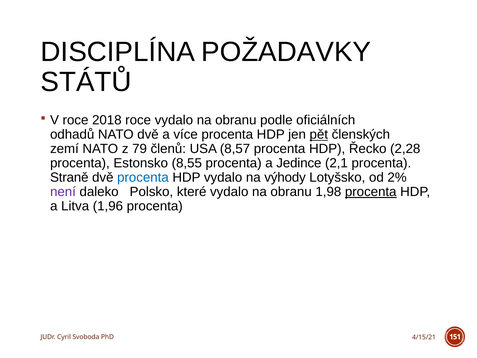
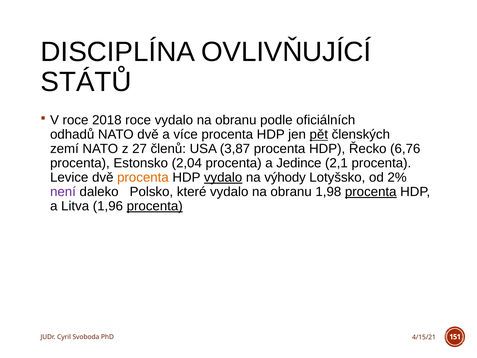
POŽADAVKY: POŽADAVKY -> OVLIVŇUJÍCÍ (286, 52)
79: 79 -> 27 (140, 149)
8,57: 8,57 -> 3,87 (235, 149)
2,28: 2,28 -> 6,76 (405, 149)
8,55: 8,55 -> 2,04 (187, 163)
Straně: Straně -> Levice (69, 177)
procenta colour: blue -> orange (143, 177)
vydalo underline: none -> present (223, 177)
procenta underline: none -> present (155, 206)
